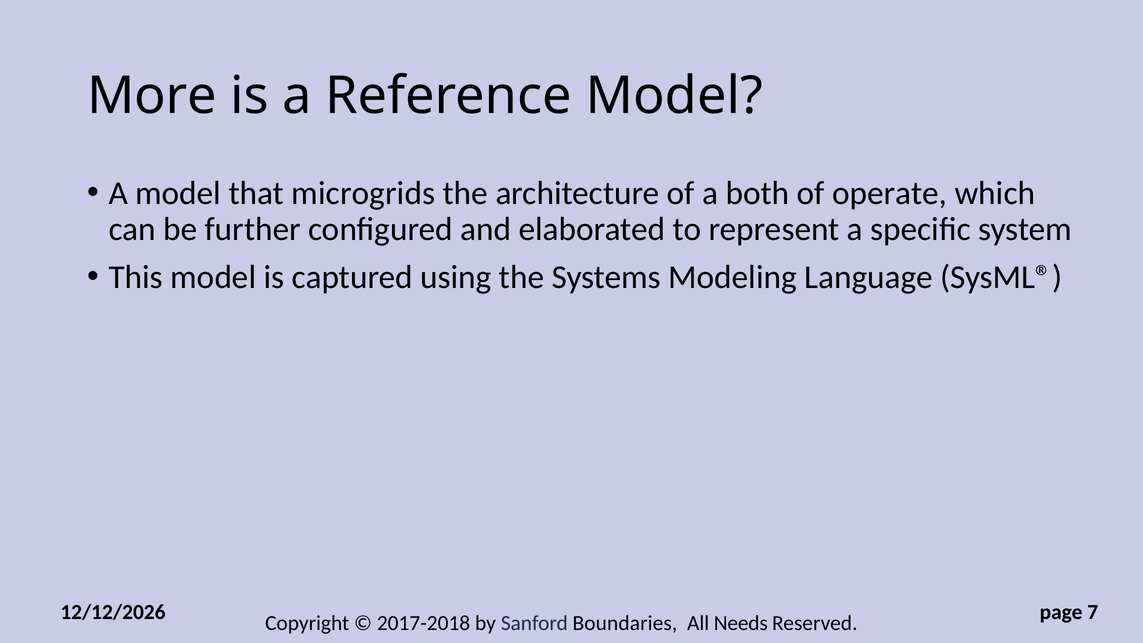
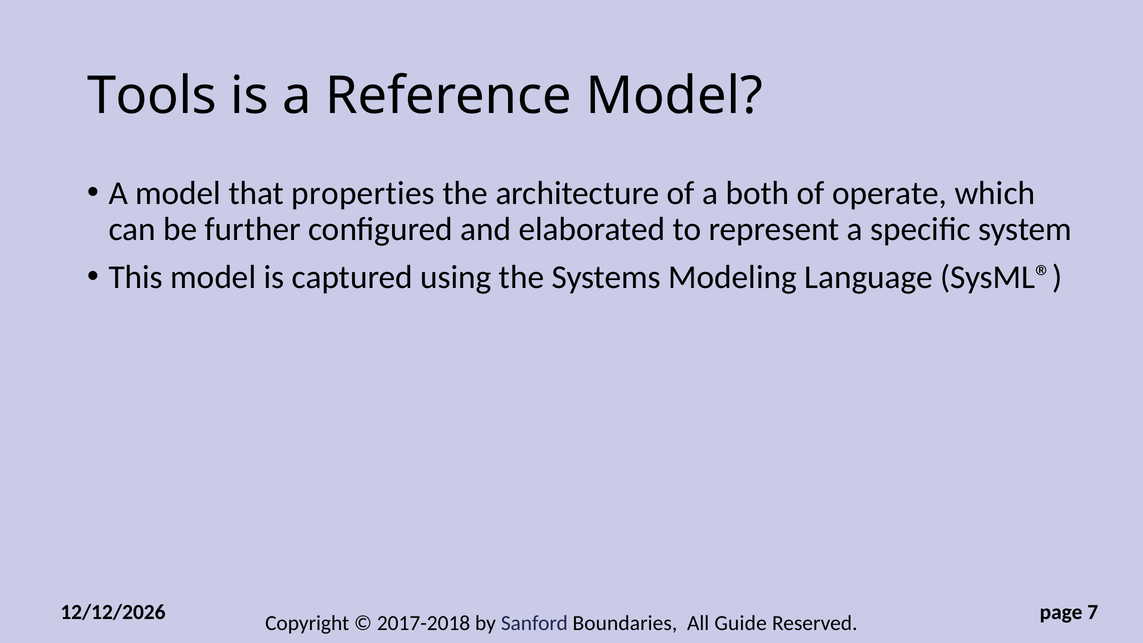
More: More -> Tools (152, 96)
microgrids: microgrids -> properties (363, 193)
Needs: Needs -> Guide (741, 623)
